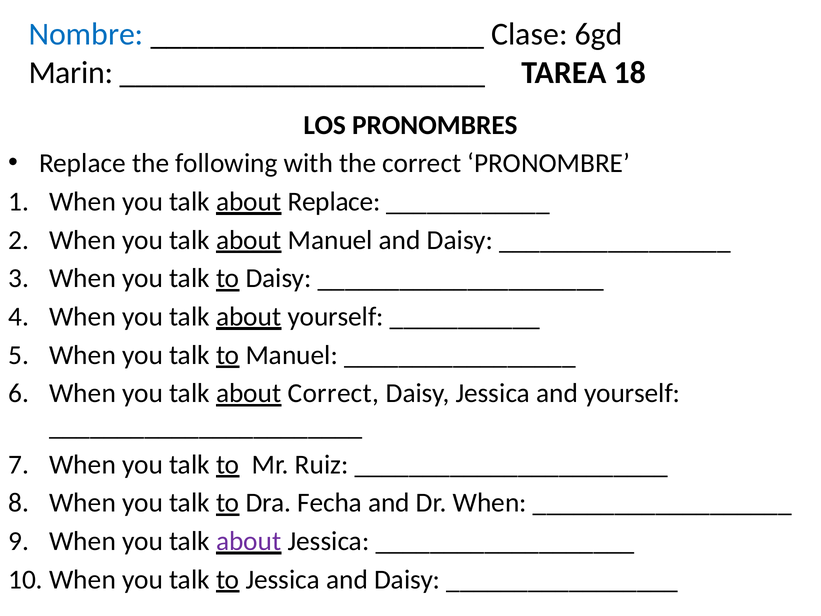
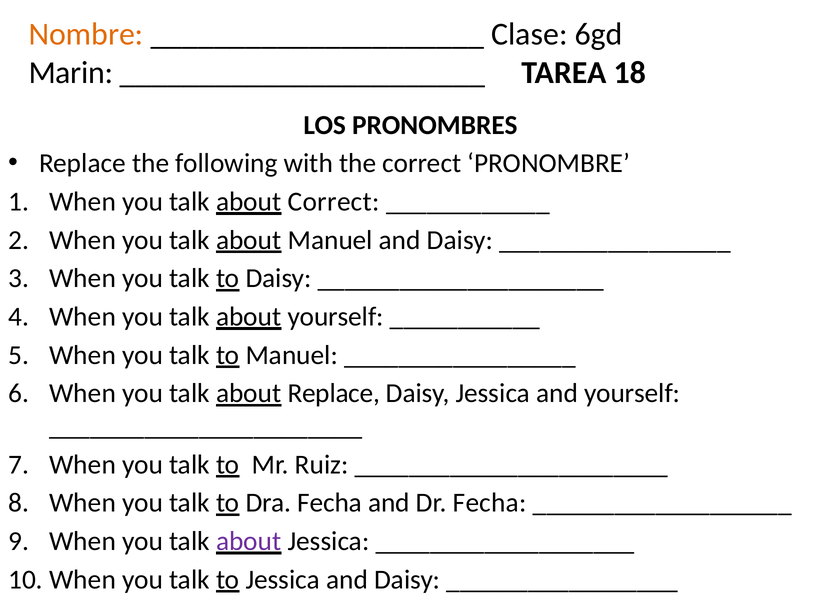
Nombre colour: blue -> orange (86, 34)
about Replace: Replace -> Correct (334, 202)
about Correct: Correct -> Replace (334, 393)
Dr When: When -> Fecha (490, 503)
